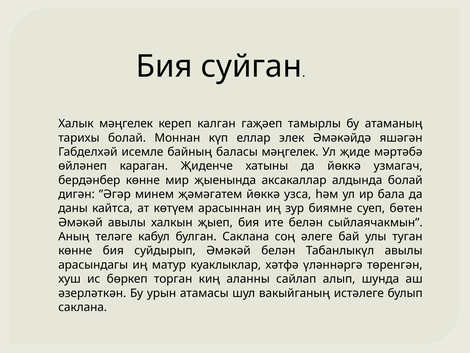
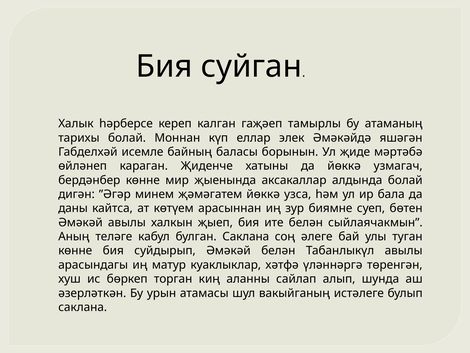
Халык мәңгелек: мәңгелек -> һәрберсе (126, 124)
баласы мәңгелек: мәңгелек -> борынын (290, 152)
